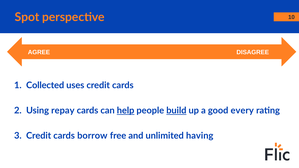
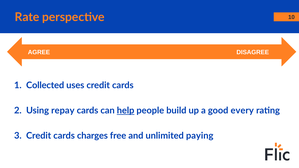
Spot: Spot -> Rate (27, 17)
build underline: present -> none (176, 111)
borrow: borrow -> charges (92, 136)
having: having -> paying (200, 136)
